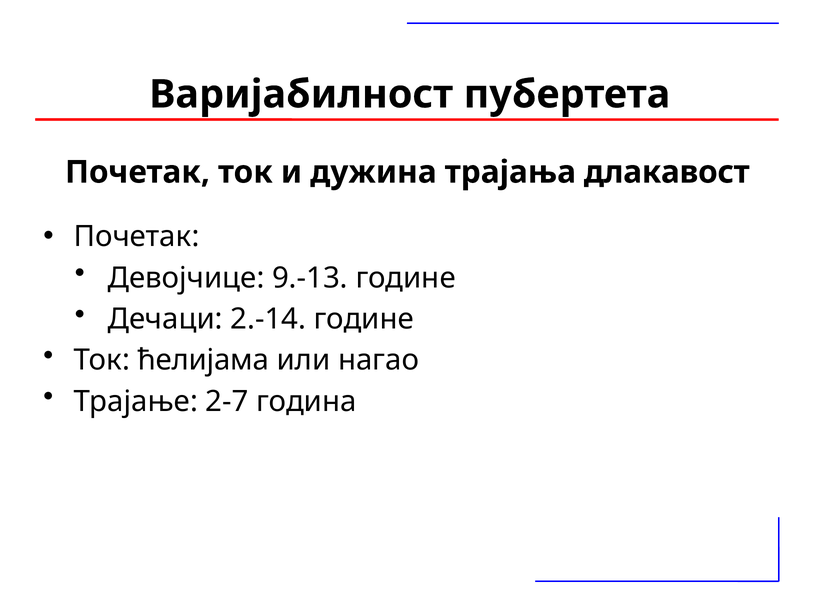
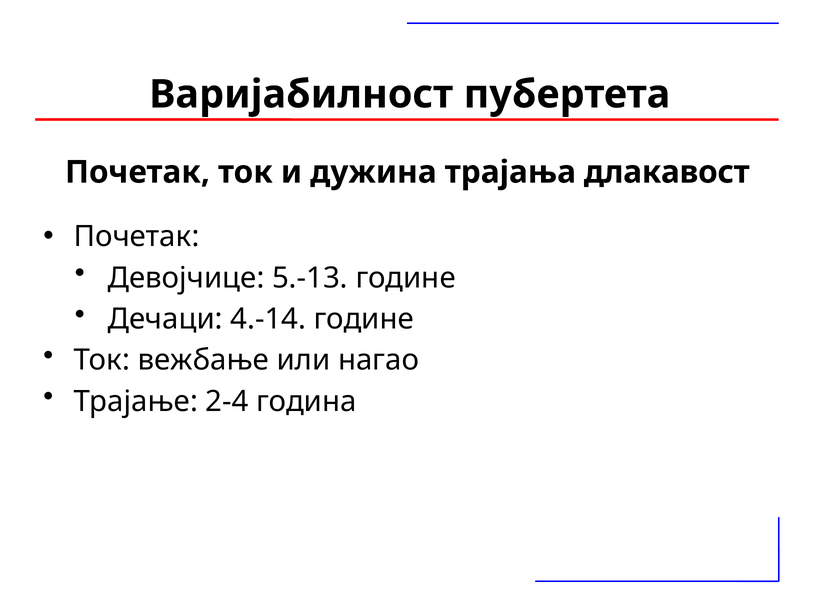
9.-13: 9.-13 -> 5.-13 (310, 278)
2.-14: 2.-14 -> 4.-14 (268, 319)
ћелијама: ћелијама -> вежбање (203, 360)
2-7: 2-7 -> 2-4 (227, 401)
